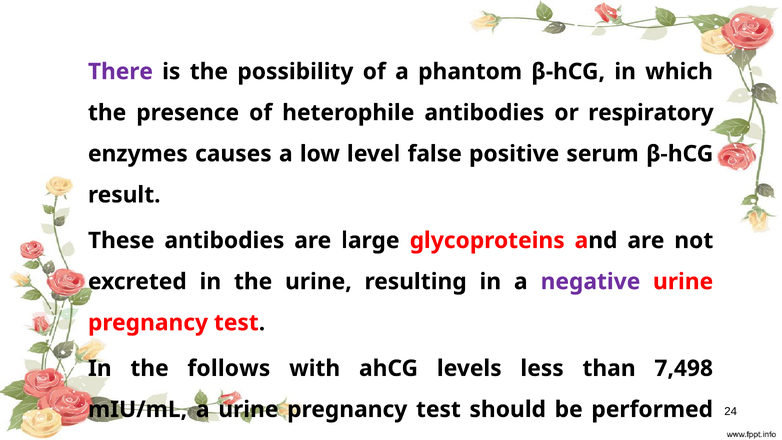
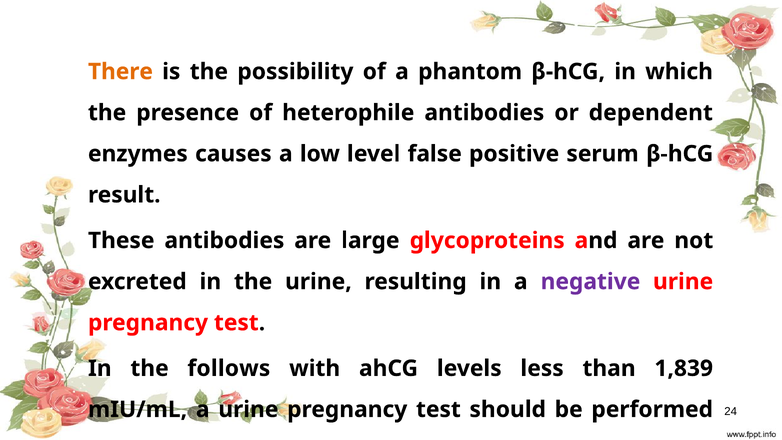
There colour: purple -> orange (120, 72)
respiratory: respiratory -> dependent (651, 113)
7,498: 7,498 -> 1,839 (684, 368)
